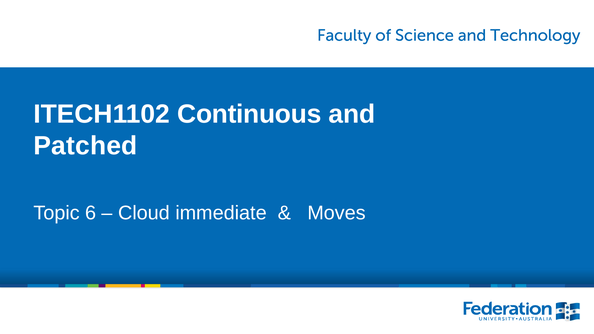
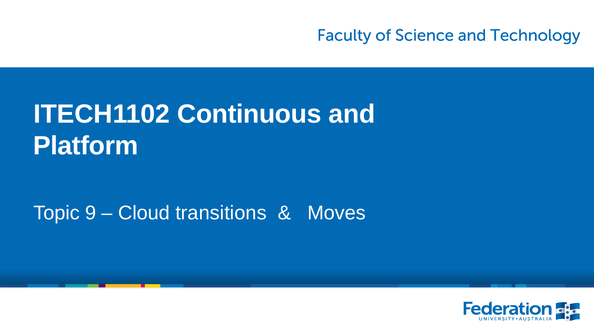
Patched: Patched -> Platform (86, 146)
6: 6 -> 9 (91, 213)
immediate: immediate -> transitions (221, 213)
